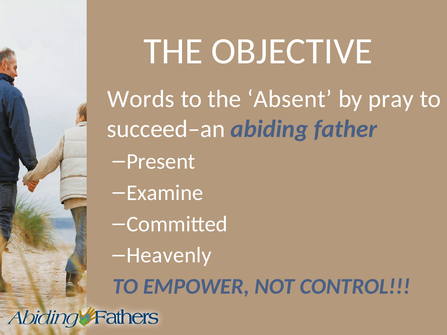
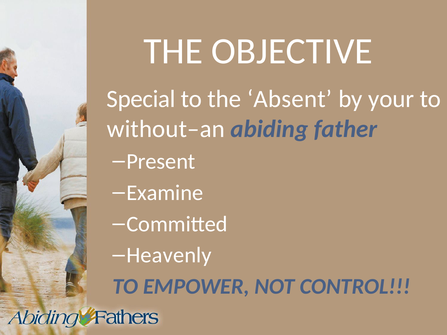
Words: Words -> Special (141, 99)
pray: pray -> your (391, 99)
succeed–an: succeed–an -> without–an (166, 129)
